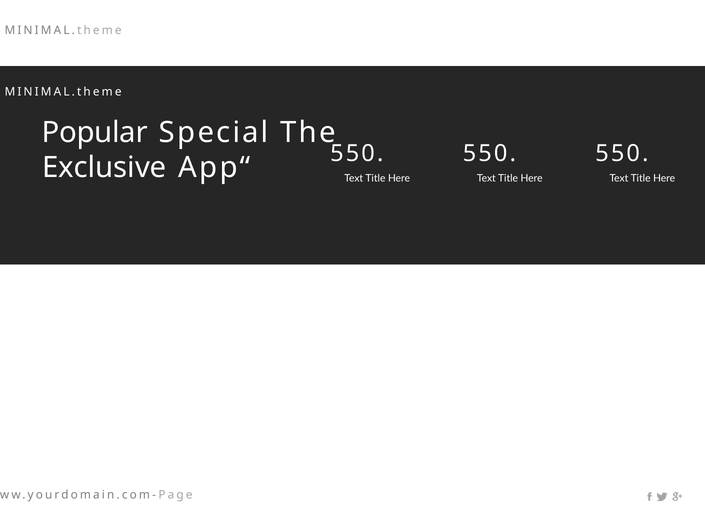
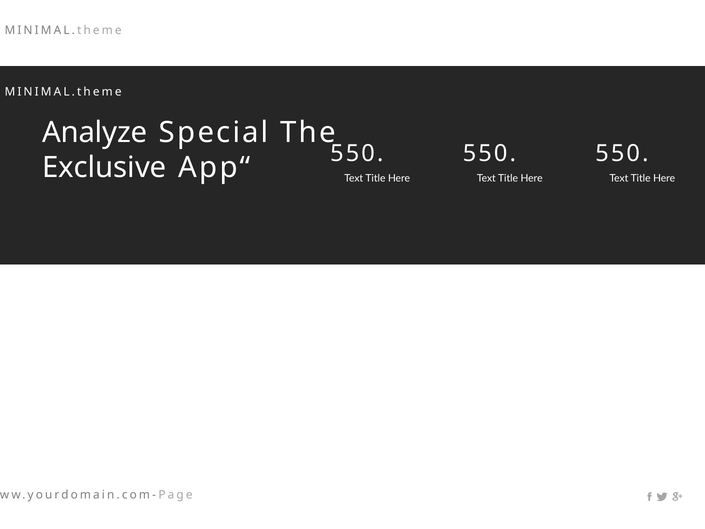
Popular: Popular -> Analyze (95, 132)
